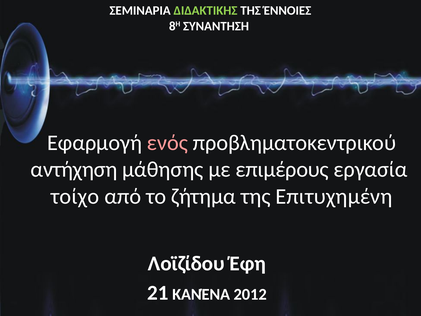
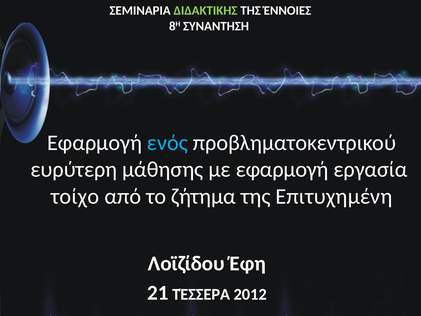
ενός colour: pink -> light blue (167, 143)
αντήχηση: αντήχηση -> ευρύτερη (74, 170)
με επιμέρους: επιμέρους -> εφαρμογή (282, 170)
ΚΑΝΈΝΑ: ΚΑΝΈΝΑ -> ΤΈΣΣΕΡΑ (201, 294)
